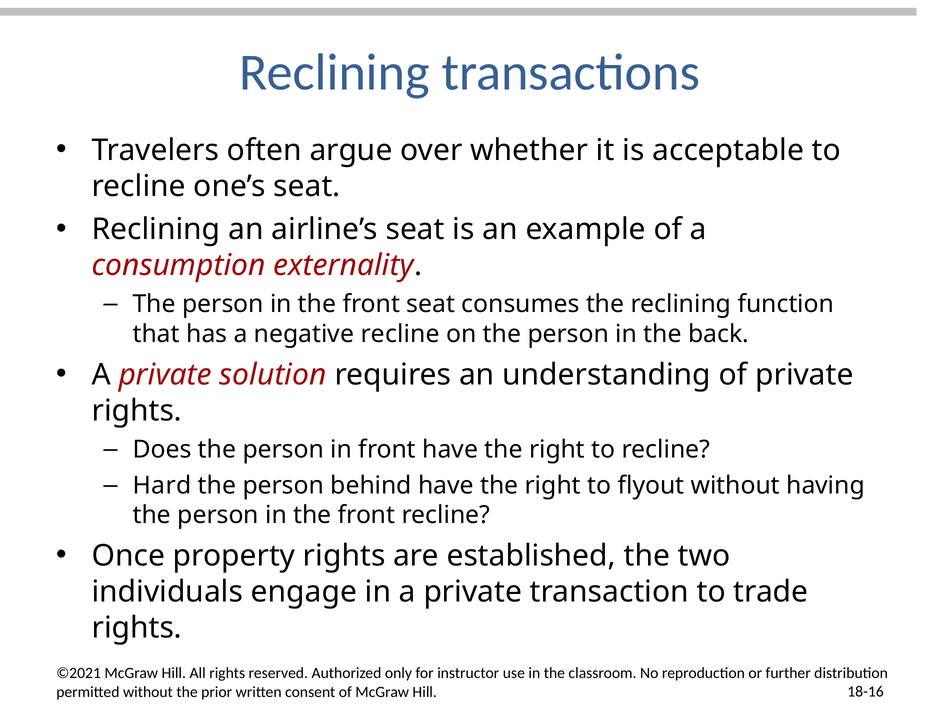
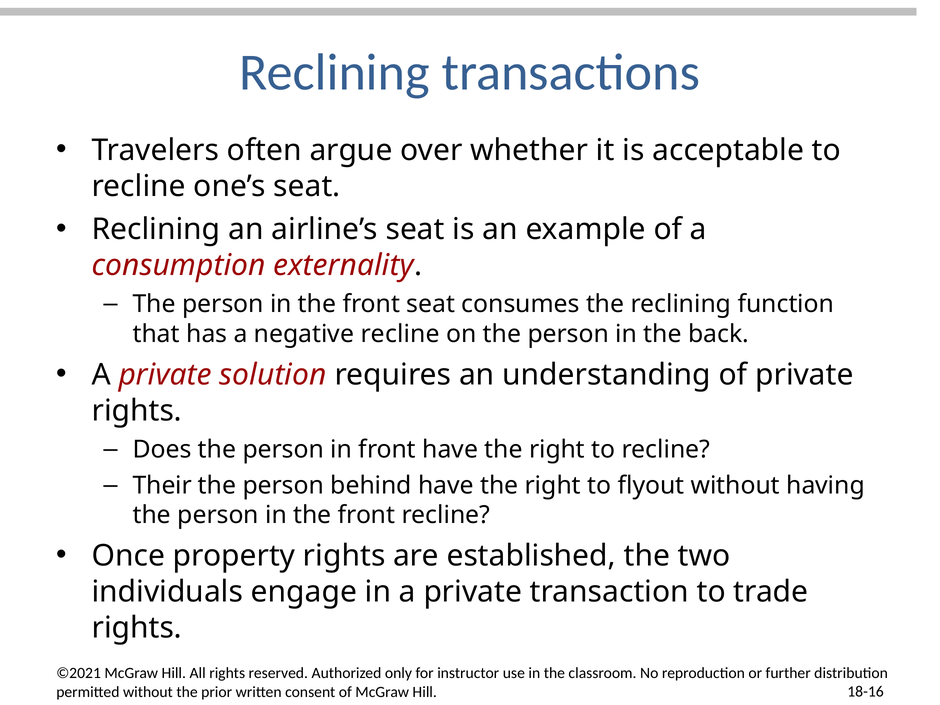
Hard: Hard -> Their (162, 485)
